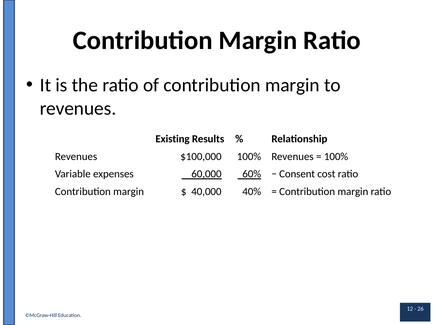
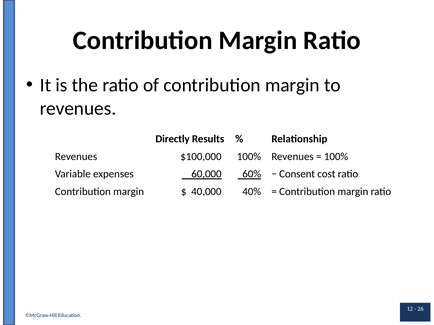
Existing: Existing -> Directly (173, 139)
